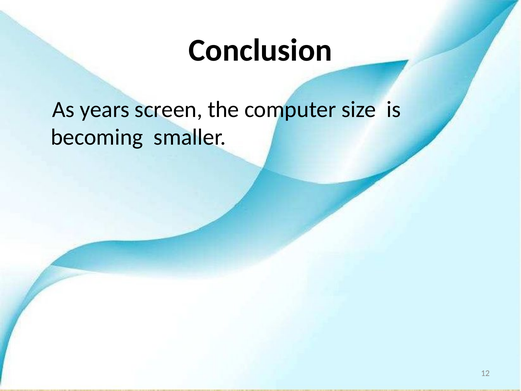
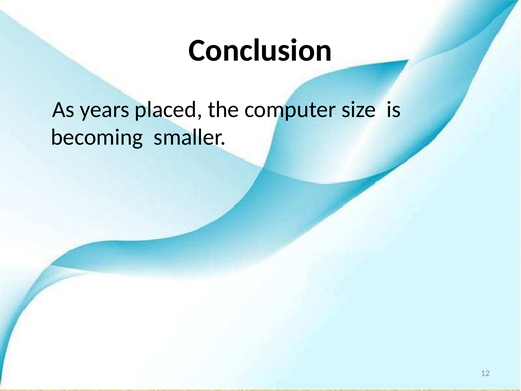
screen: screen -> placed (169, 109)
